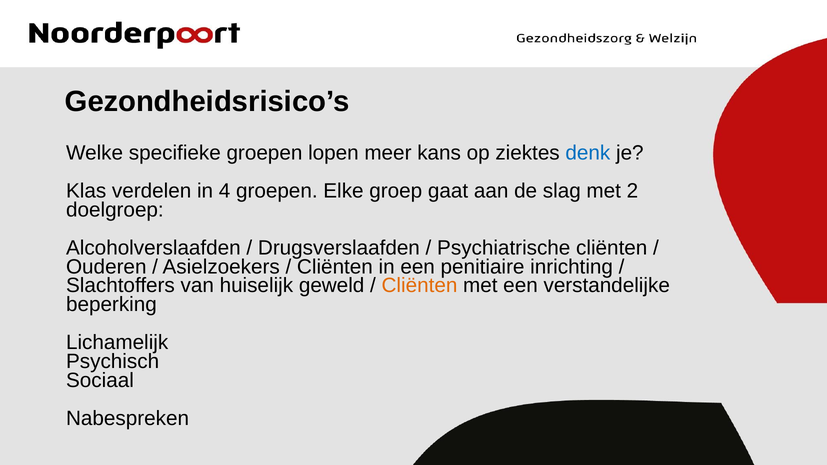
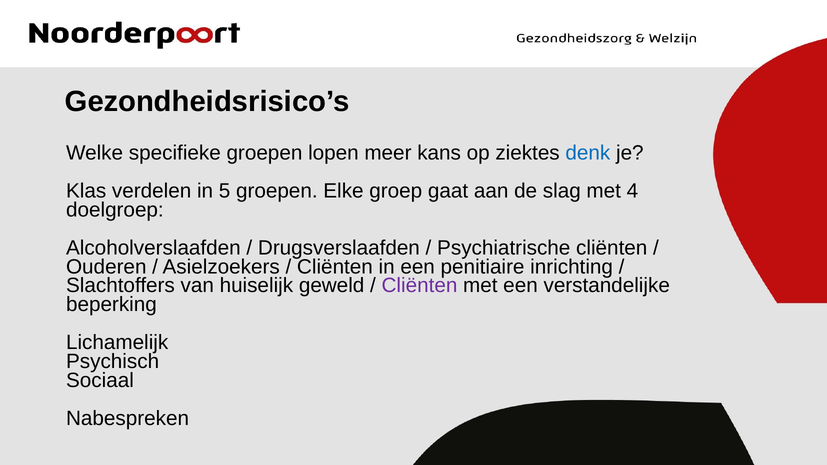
4: 4 -> 5 (225, 191)
2: 2 -> 4 (632, 191)
Cliënten colour: orange -> purple (419, 286)
